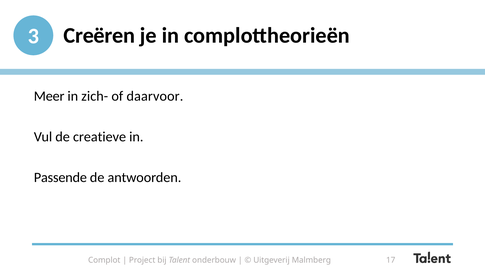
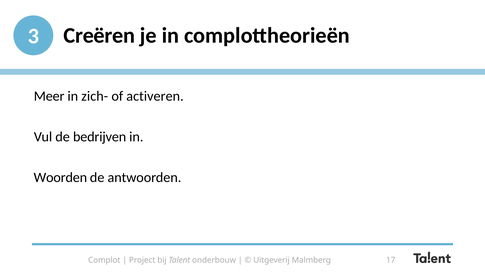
daarvoor: daarvoor -> activeren (155, 96)
creatieve: creatieve -> bedrijven (100, 137)
Passende: Passende -> Woorden (60, 177)
